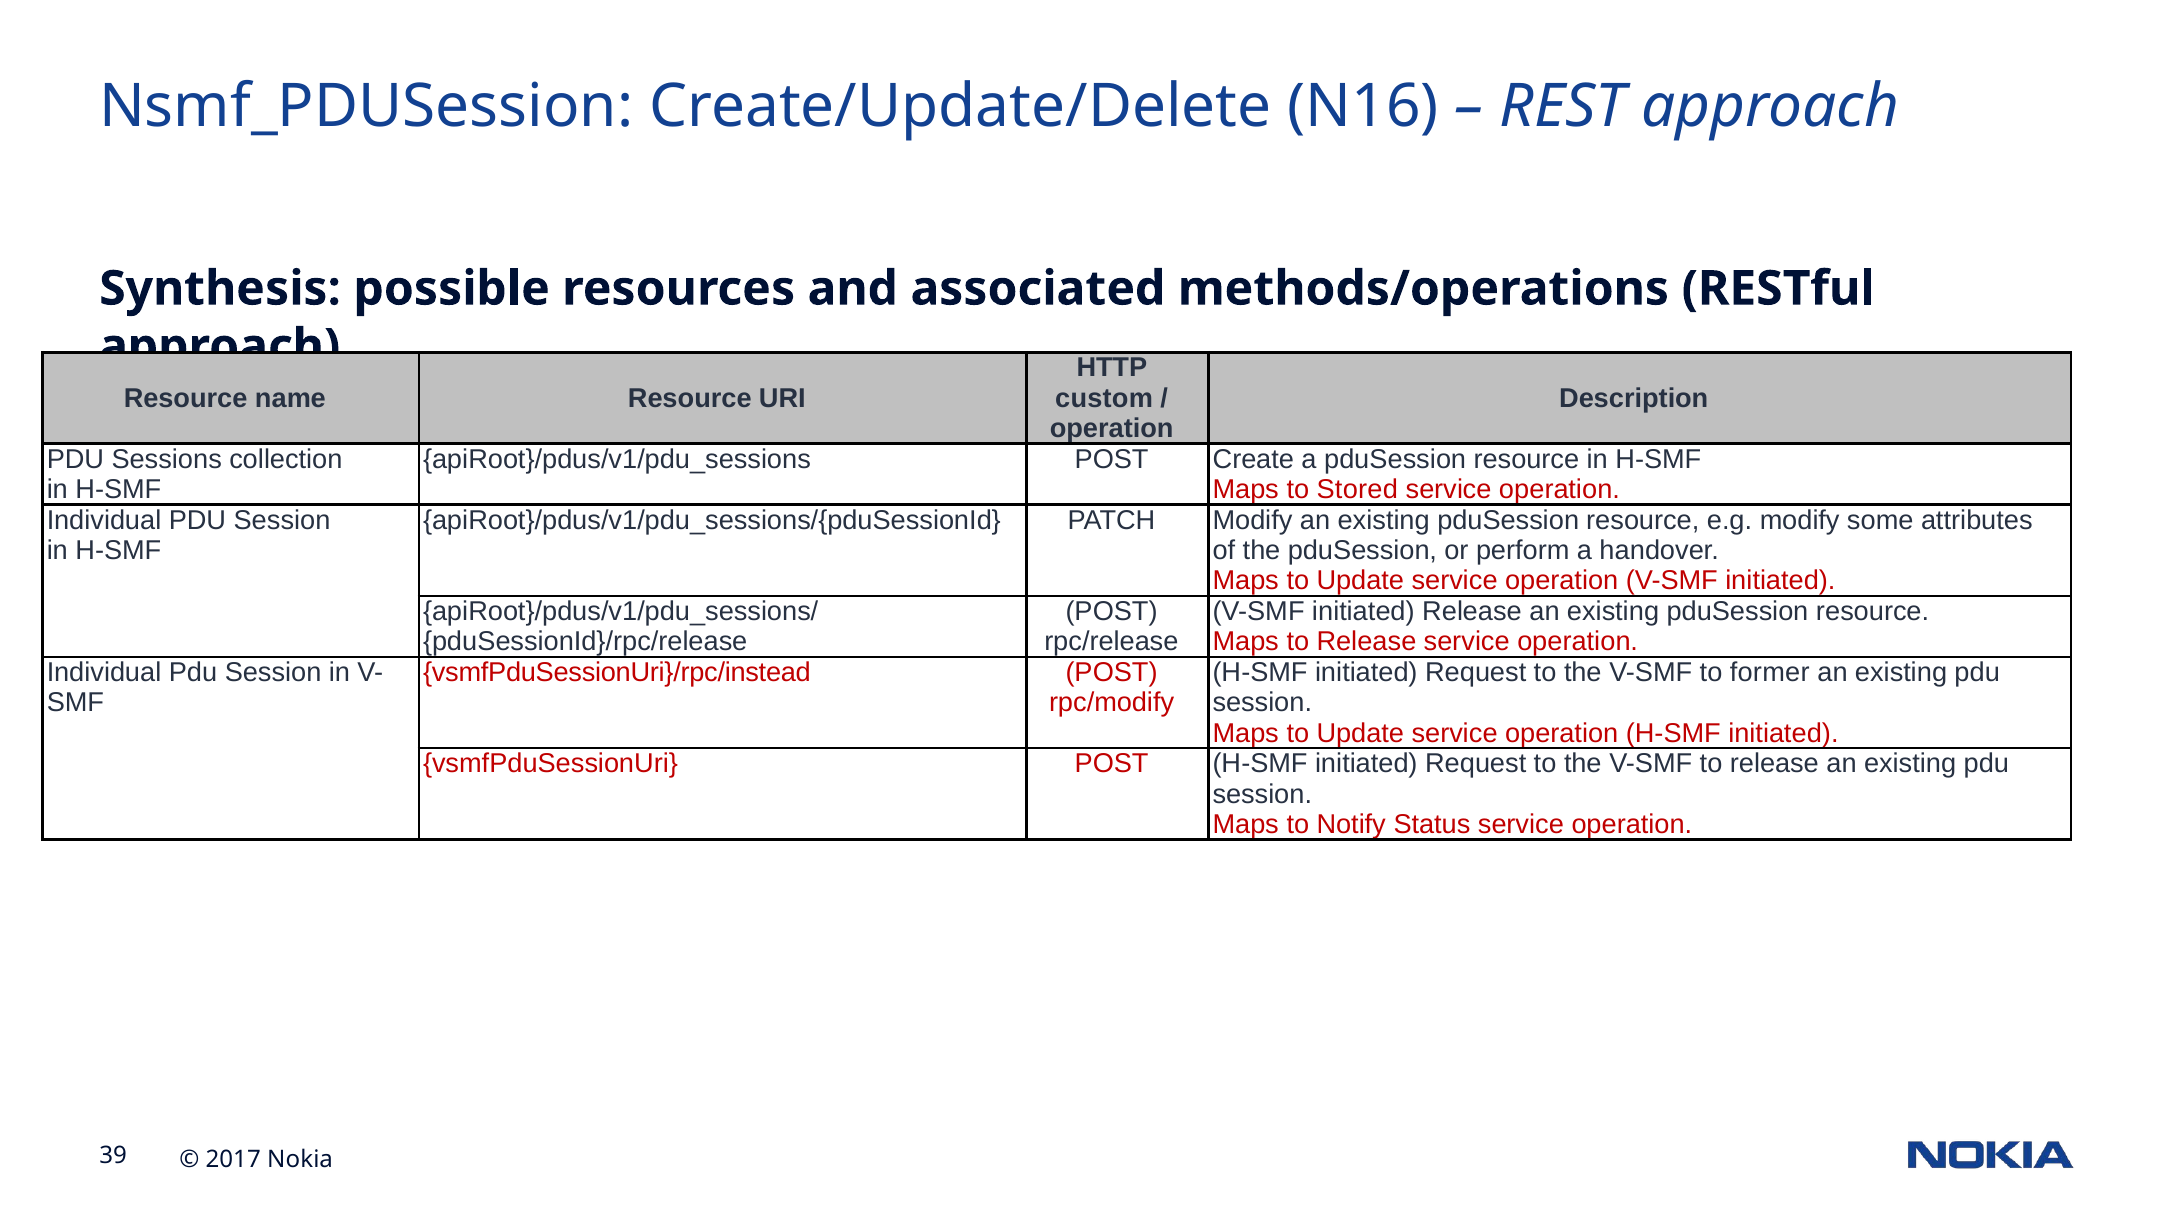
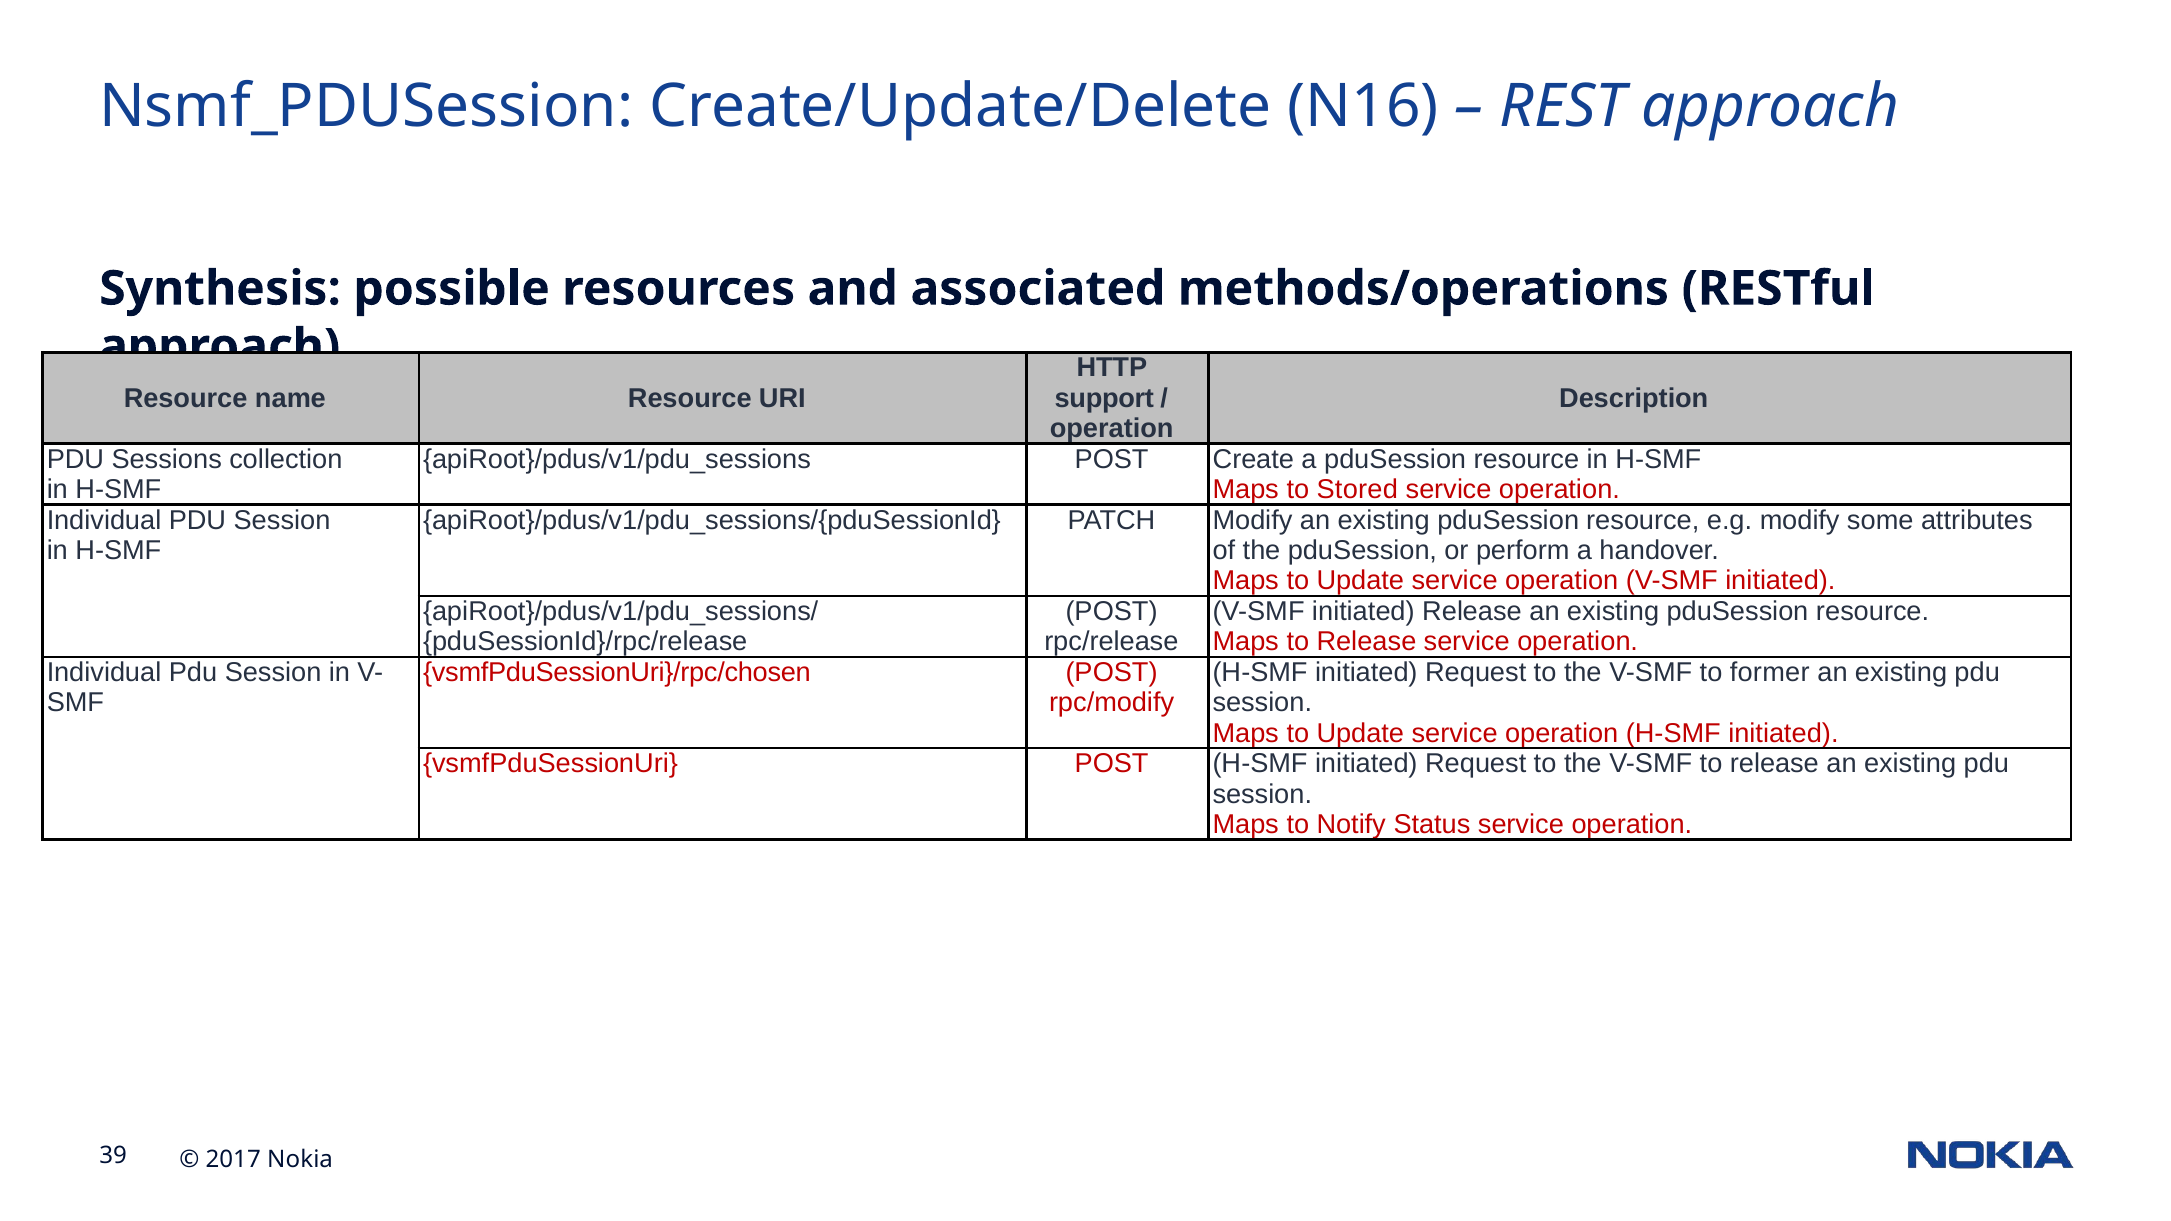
custom: custom -> support (1104, 398)
vsmfPduSessionUri}/rpc/instead: vsmfPduSessionUri}/rpc/instead -> vsmfPduSessionUri}/rpc/chosen (617, 673)
